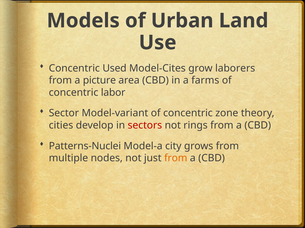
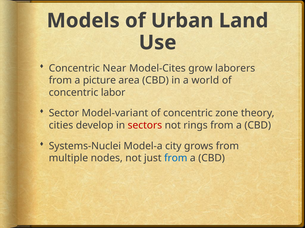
Used: Used -> Near (114, 68)
farms: farms -> world (205, 81)
Patterns-Nuclei: Patterns-Nuclei -> Systems-Nuclei (85, 146)
from colour: orange -> blue (176, 159)
